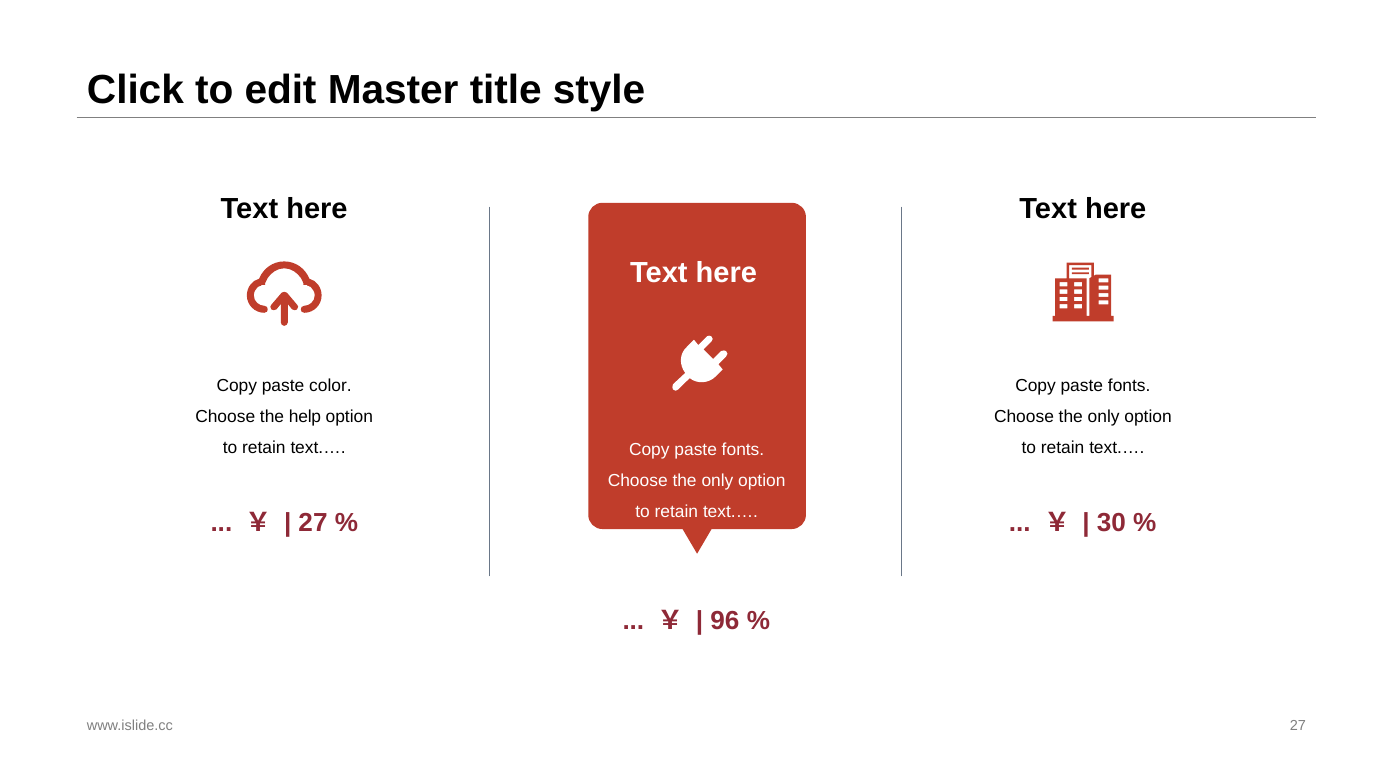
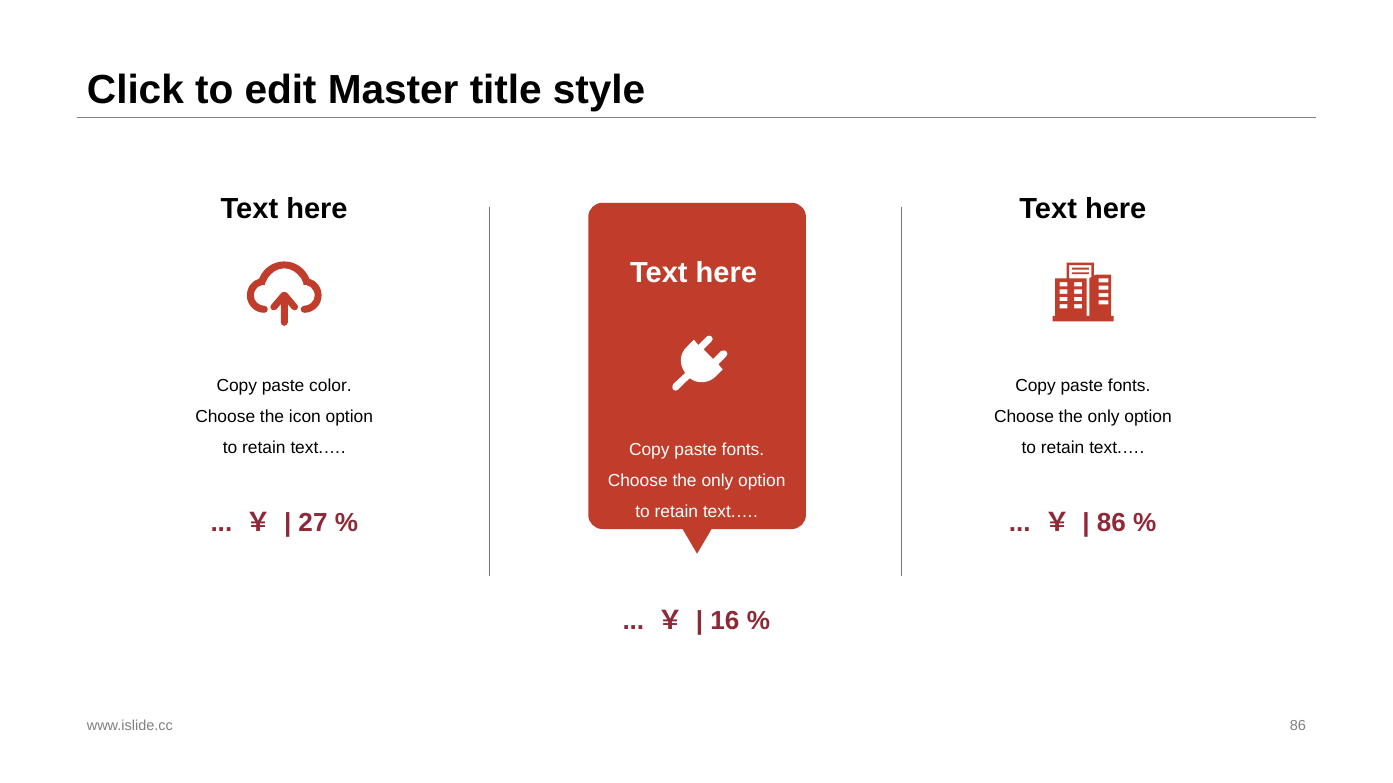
help: help -> icon (305, 417)
30: 30 -> 86 (1111, 524)
96: 96 -> 16 (725, 621)
www.islide.cc 27: 27 -> 86 (1298, 726)
